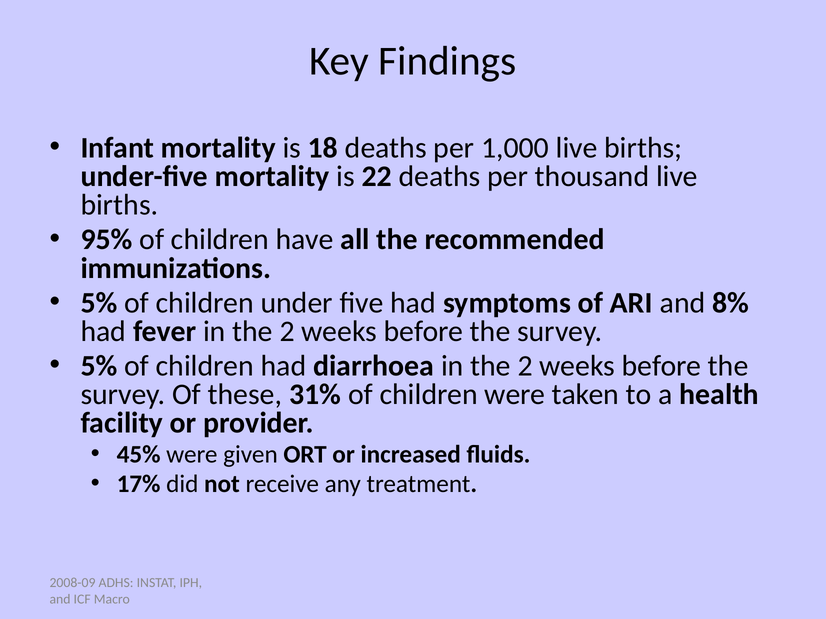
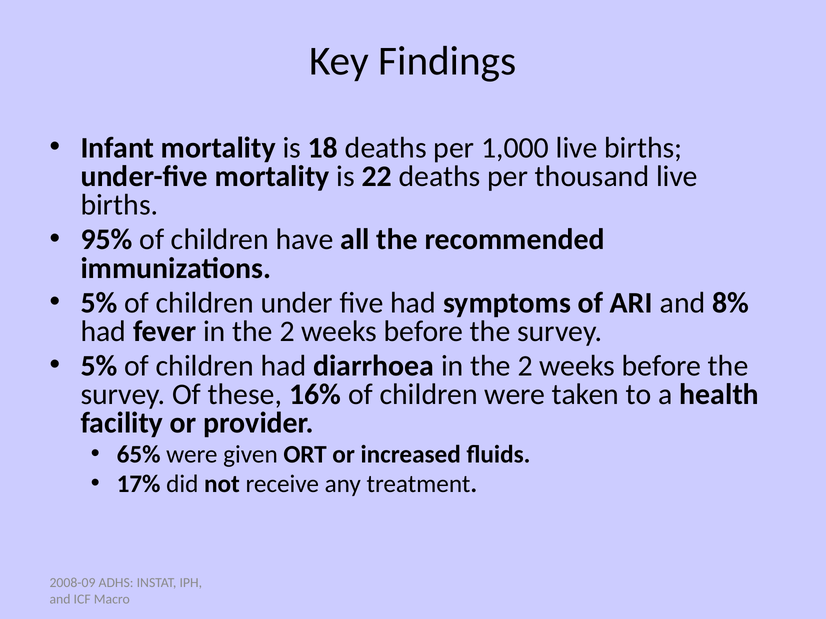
31%: 31% -> 16% (315, 395)
45%: 45% -> 65% (139, 455)
